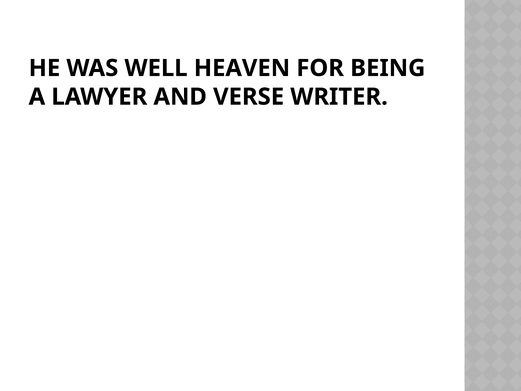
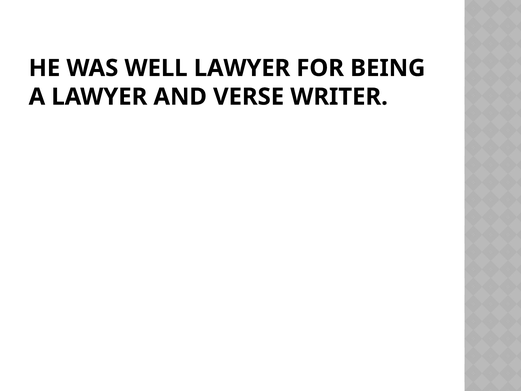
WELL HEAVEN: HEAVEN -> LAWYER (242, 68)
